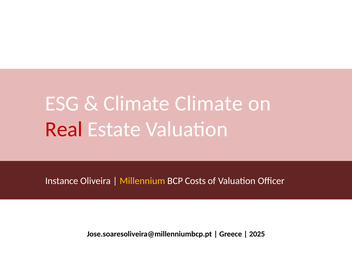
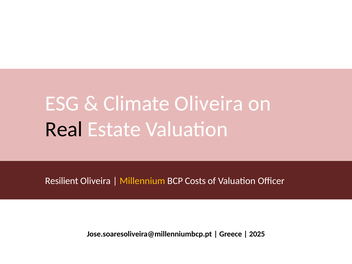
Climate Climate: Climate -> Oliveira (209, 103)
Real colour: red -> black (64, 129)
Instance: Instance -> Resilient (62, 181)
